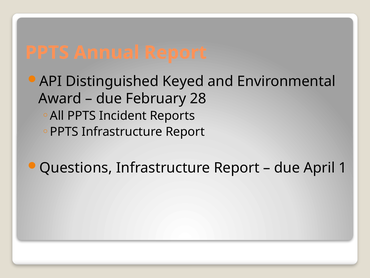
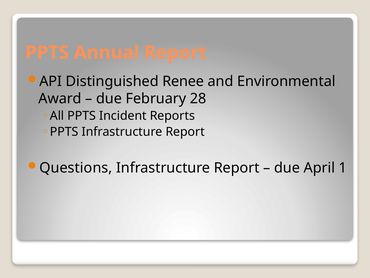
Keyed: Keyed -> Renee (183, 81)
